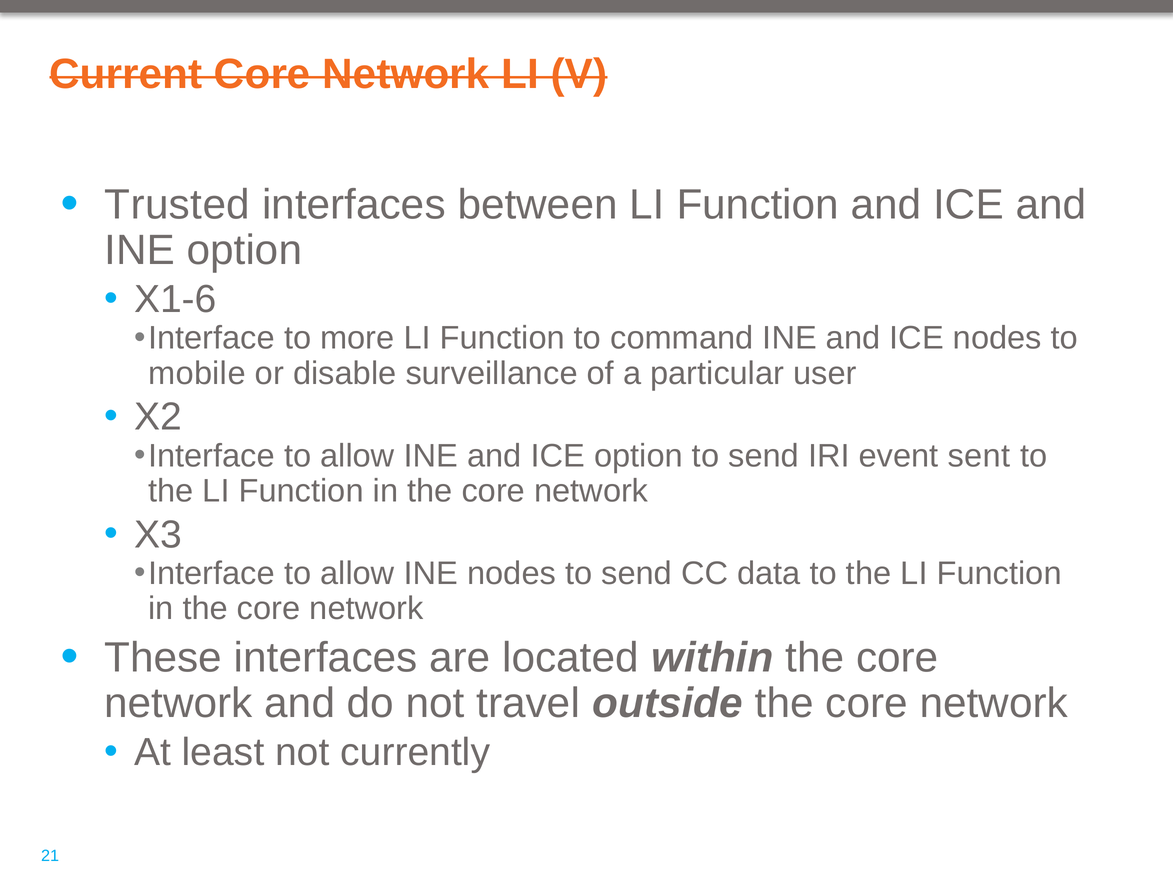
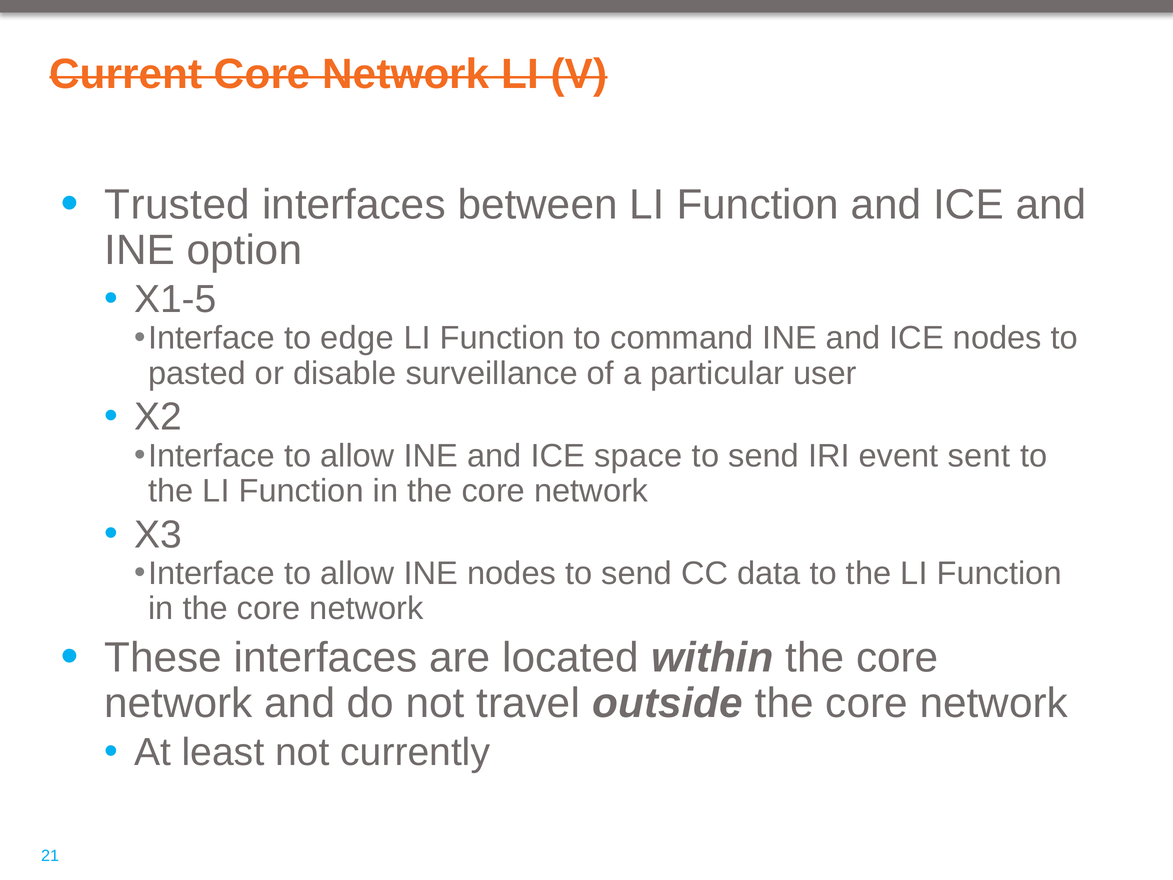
X1-6: X1-6 -> X1-5 (175, 299)
more: more -> edge (357, 338)
mobile: mobile -> pasted (197, 373)
ICE option: option -> space (638, 456)
